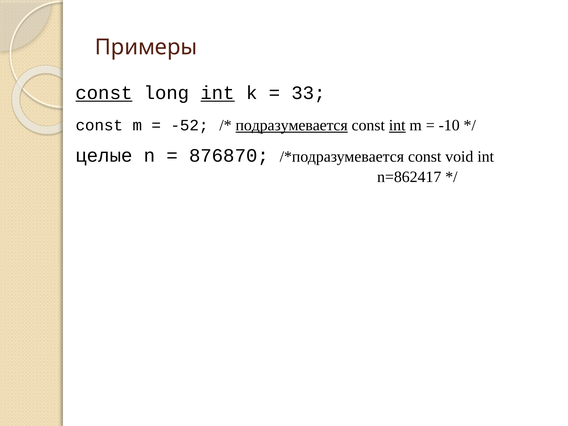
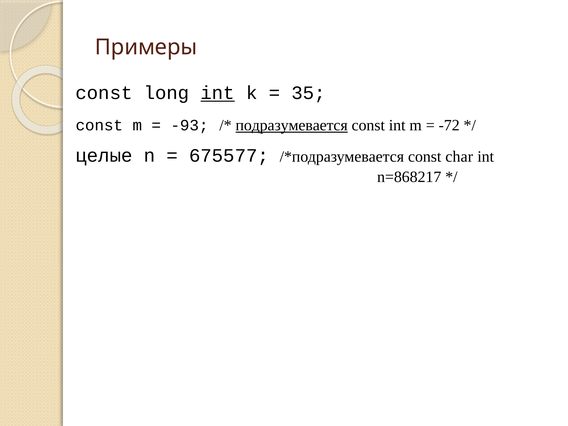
const underline: present -> none (104, 93)
33: 33 -> 35 (309, 93)
-52: -52 -> -93 (189, 125)
int underline: present -> none (397, 125)
-10: -10 -> -72 (449, 125)
876870: 876870 -> 675577 (229, 156)
void: void -> сhar (459, 157)
n=862417: n=862417 -> n=868217 (409, 177)
